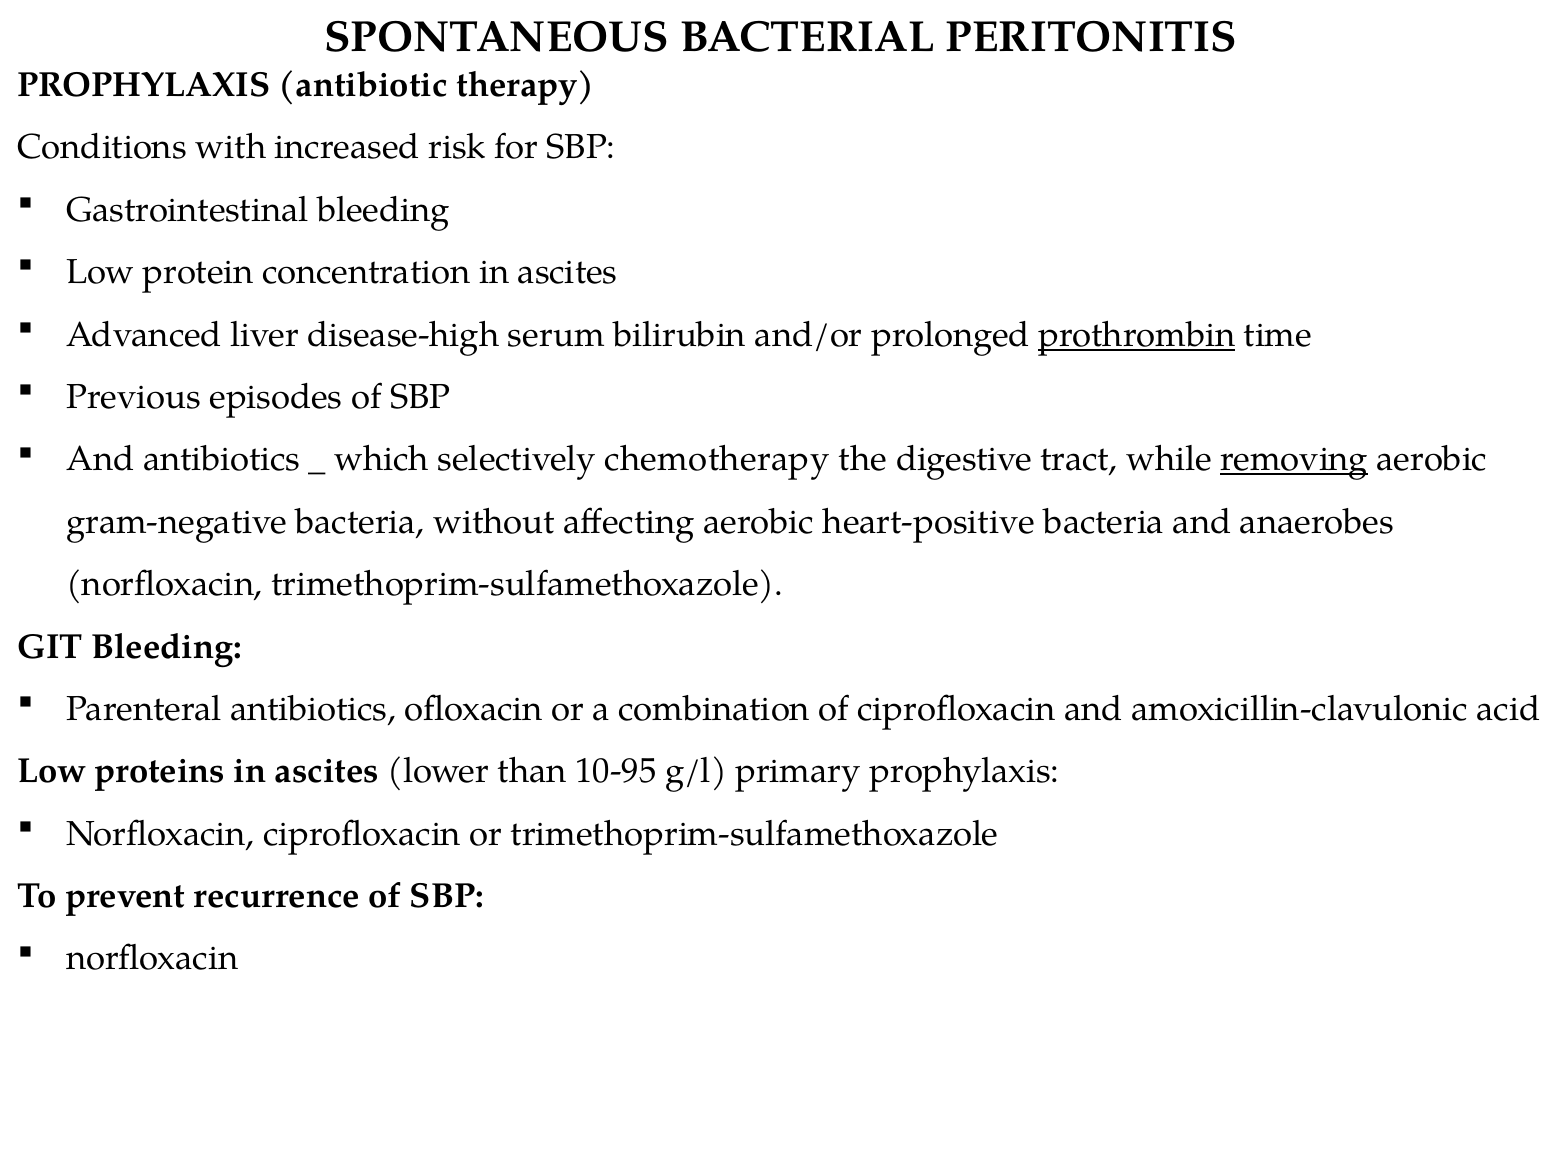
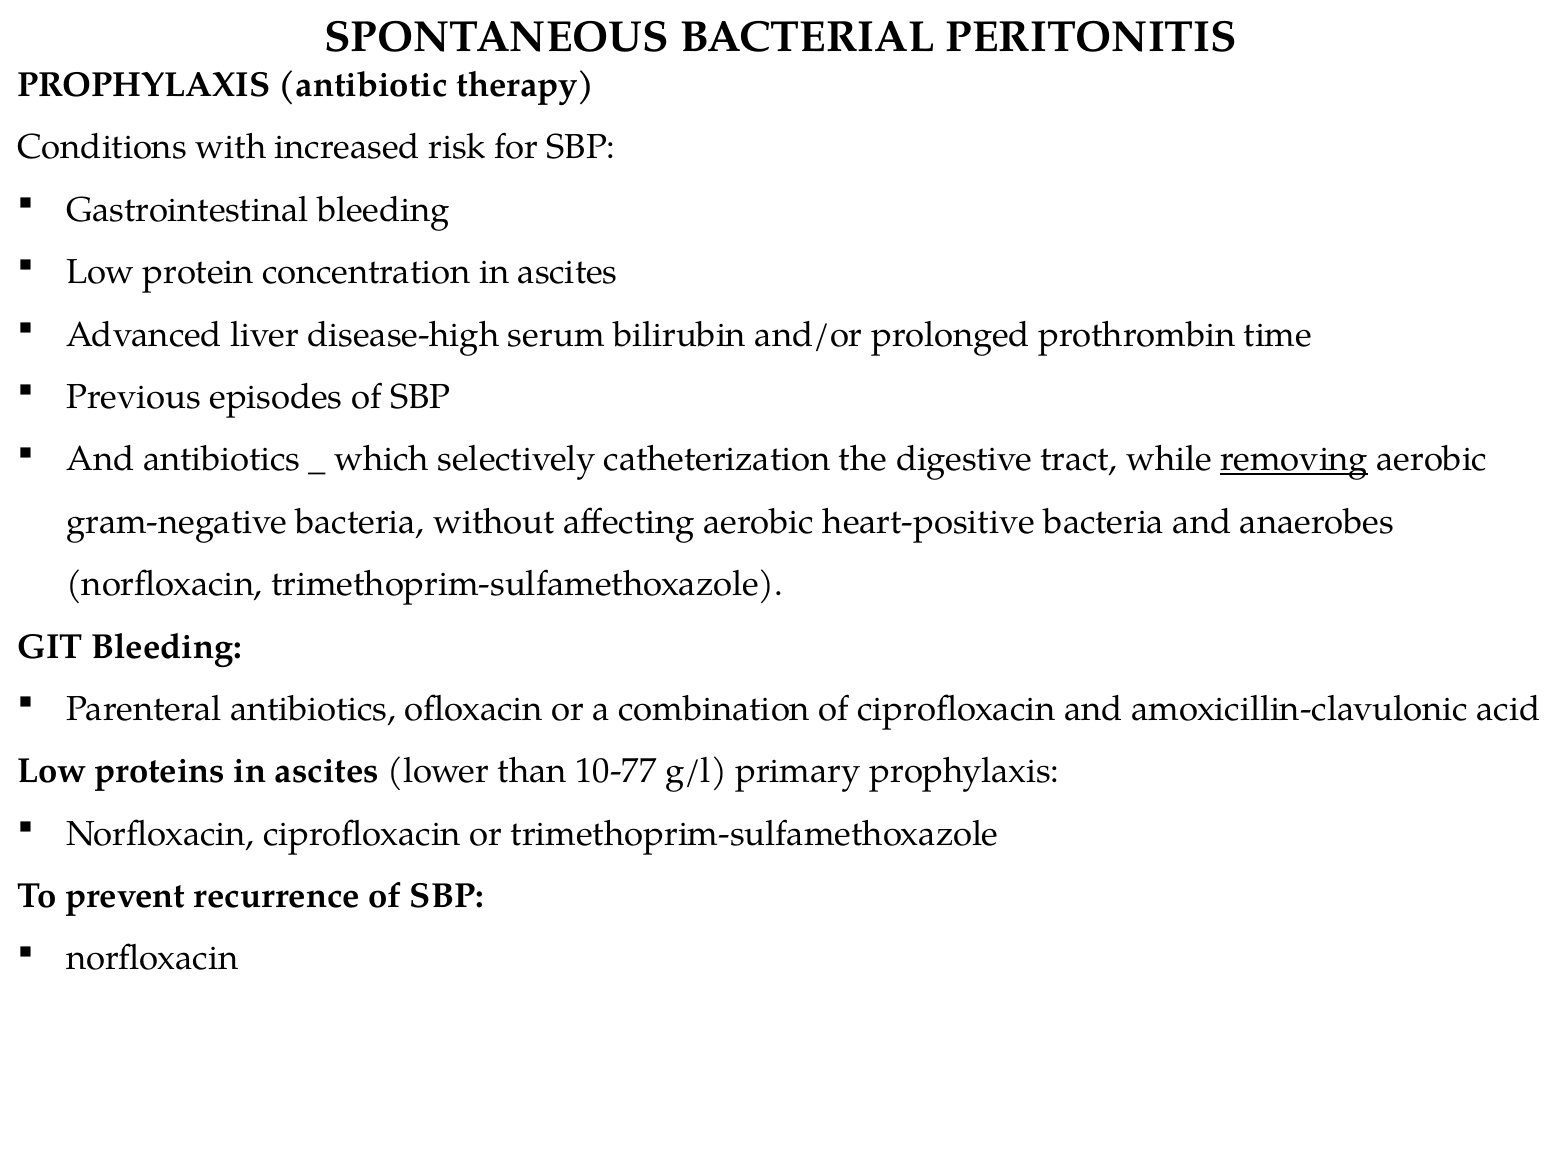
prothrombin underline: present -> none (1137, 335)
chemotherapy: chemotherapy -> catheterization (717, 460)
10-95: 10-95 -> 10-77 (616, 772)
